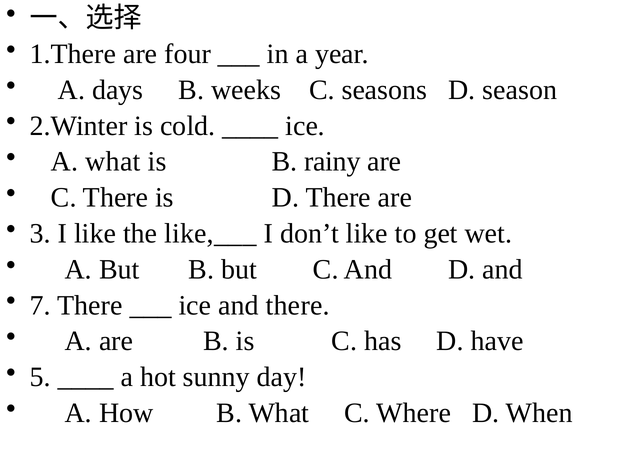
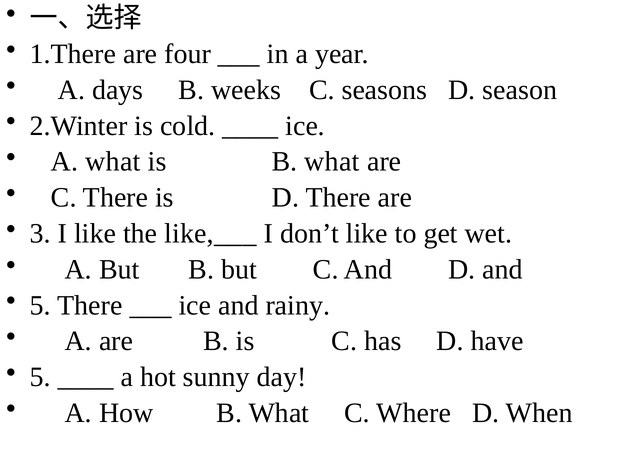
is B rainy: rainy -> what (332, 162)
7: 7 -> 5 (40, 305)
and there: there -> rainy (298, 305)
